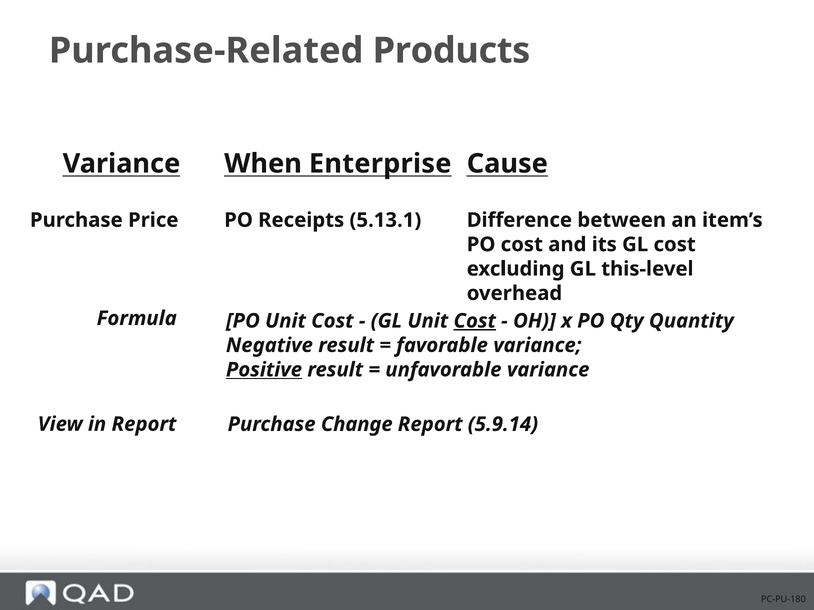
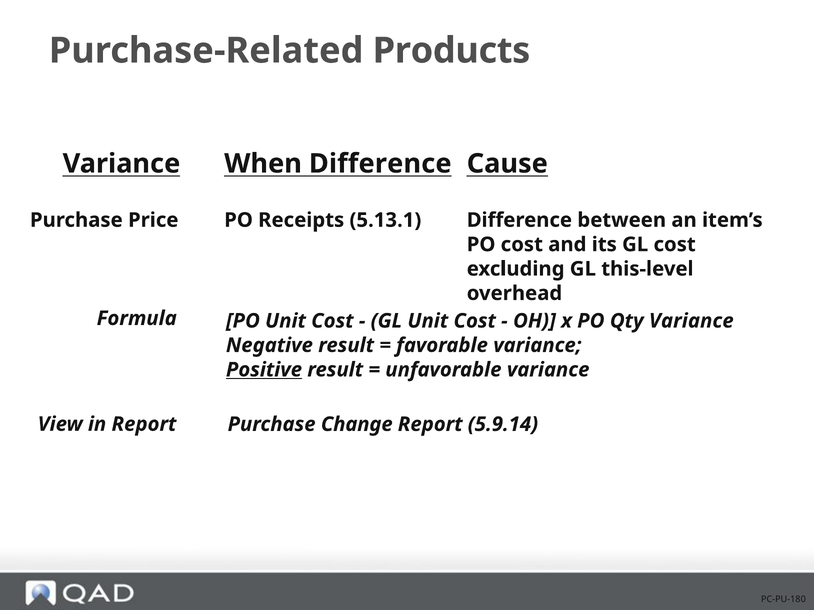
When Enterprise: Enterprise -> Difference (380, 164)
Cost underline: present -> none (475, 321)
Qty Quantity: Quantity -> Variance (691, 321)
